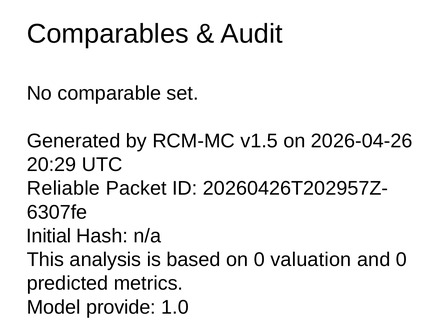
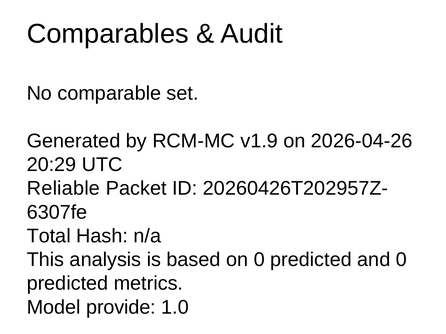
v1.5: v1.5 -> v1.9 (259, 141)
Initial: Initial -> Total (49, 236)
on 0 valuation: valuation -> predicted (311, 260)
